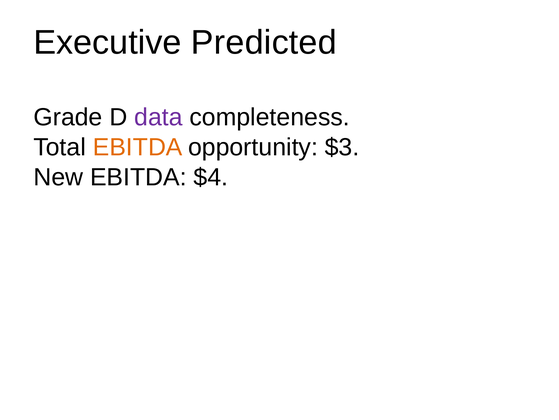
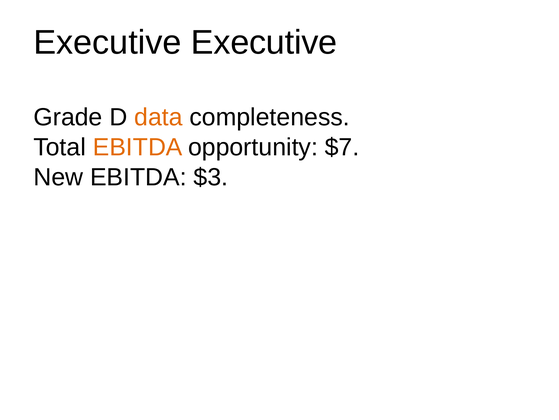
Executive Predicted: Predicted -> Executive (264, 42)
data colour: purple -> orange (158, 117)
$3: $3 -> $7 (342, 147)
$4: $4 -> $3 (211, 177)
